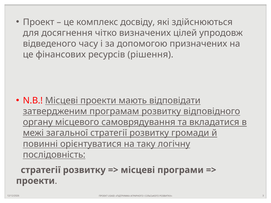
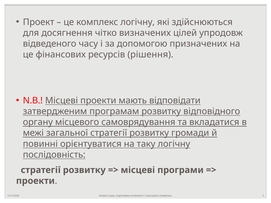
комплекс досвіду: досвіду -> логічну (138, 22)
